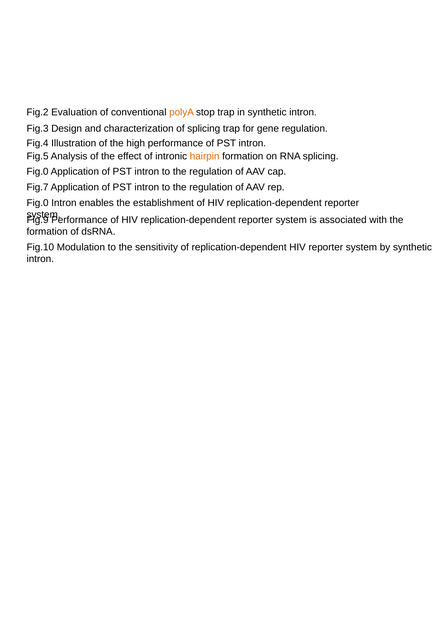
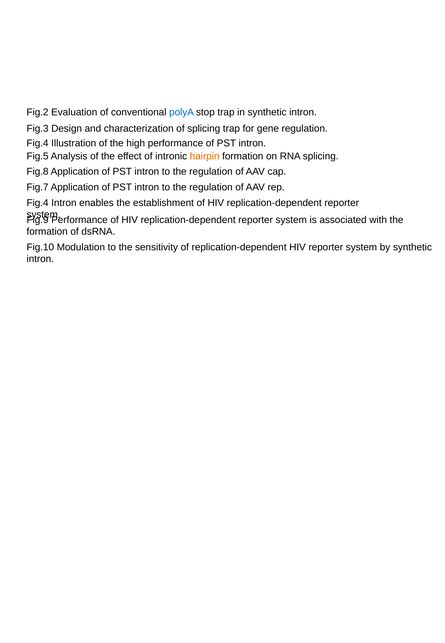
polyA colour: orange -> blue (182, 112)
Fig.0: Fig.0 -> Fig.8 (38, 172)
Fig.0: Fig.0 -> Fig.4 (38, 203)
